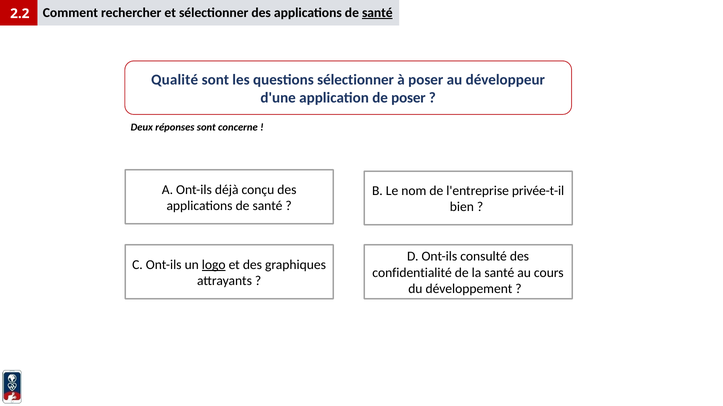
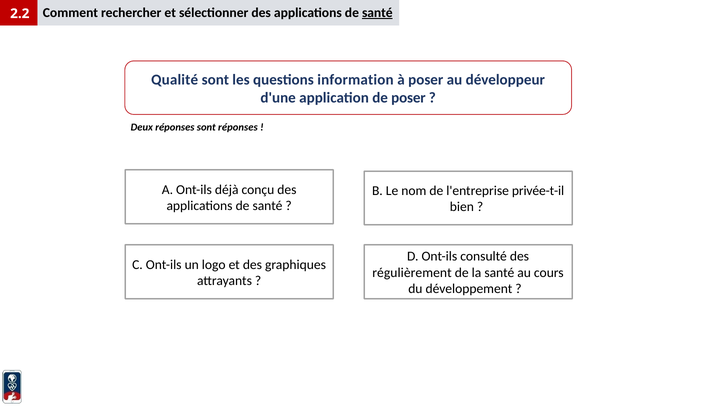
questions sélectionner: sélectionner -> information (355, 80)
sont concerne: concerne -> réponses (238, 128)
logo underline: present -> none (214, 265)
confidentialité: confidentialité -> régulièrement (412, 273)
